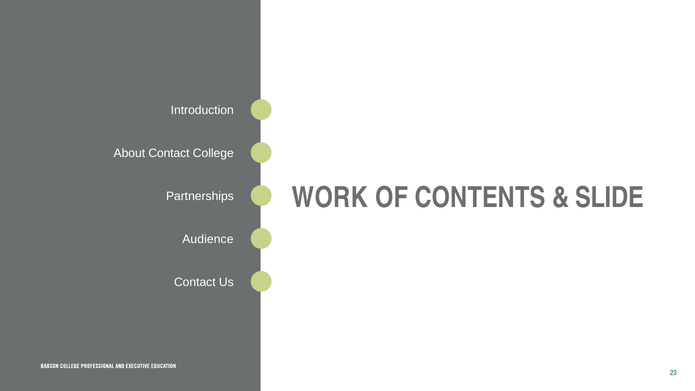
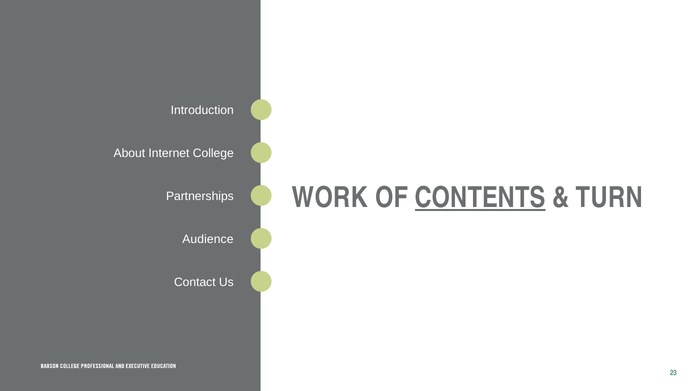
About Contact: Contact -> Internet (169, 153)
CONTENTS underline: none -> present (480, 197)
SLIDE: SLIDE -> TURN (609, 197)
